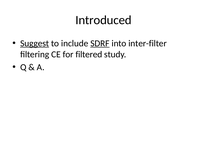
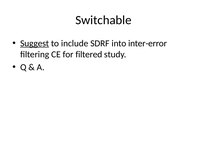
Introduced: Introduced -> Switchable (103, 20)
SDRF underline: present -> none (100, 43)
inter-filter: inter-filter -> inter-error (148, 43)
